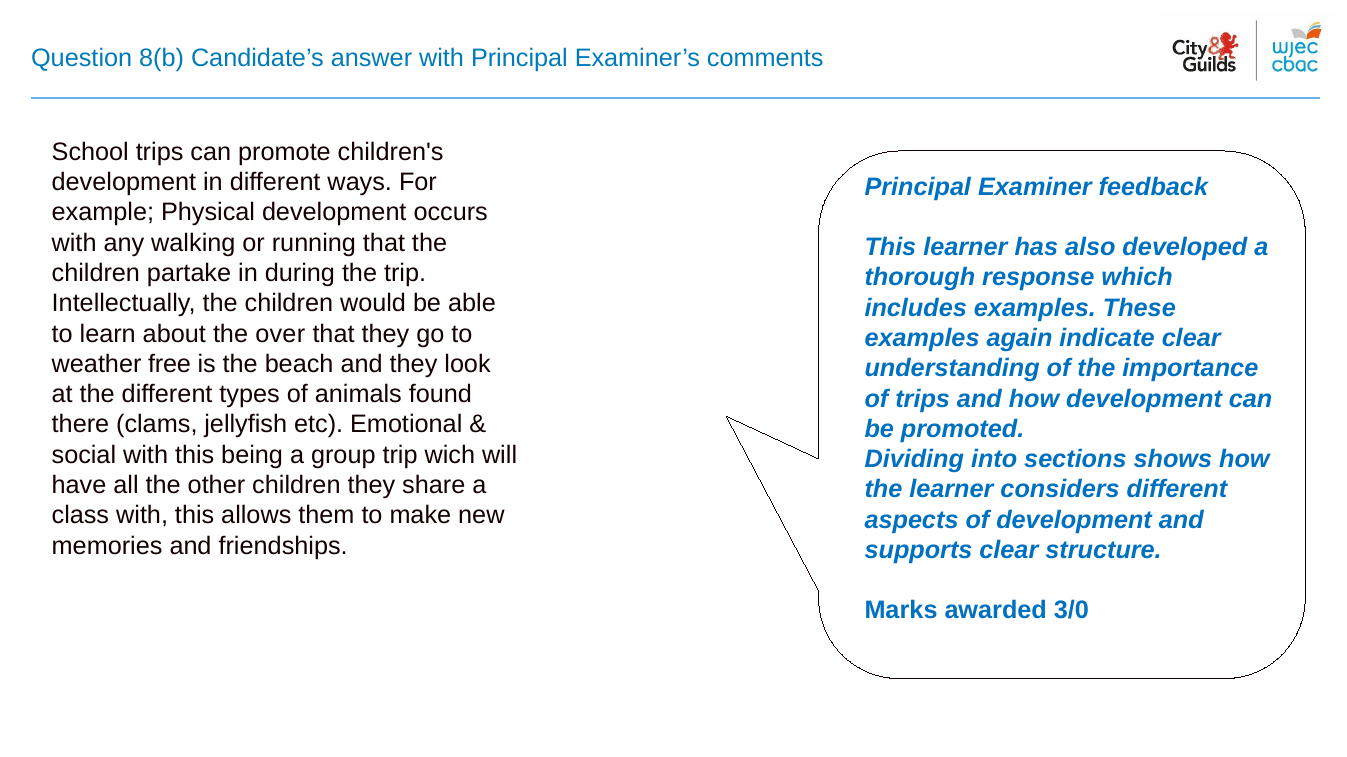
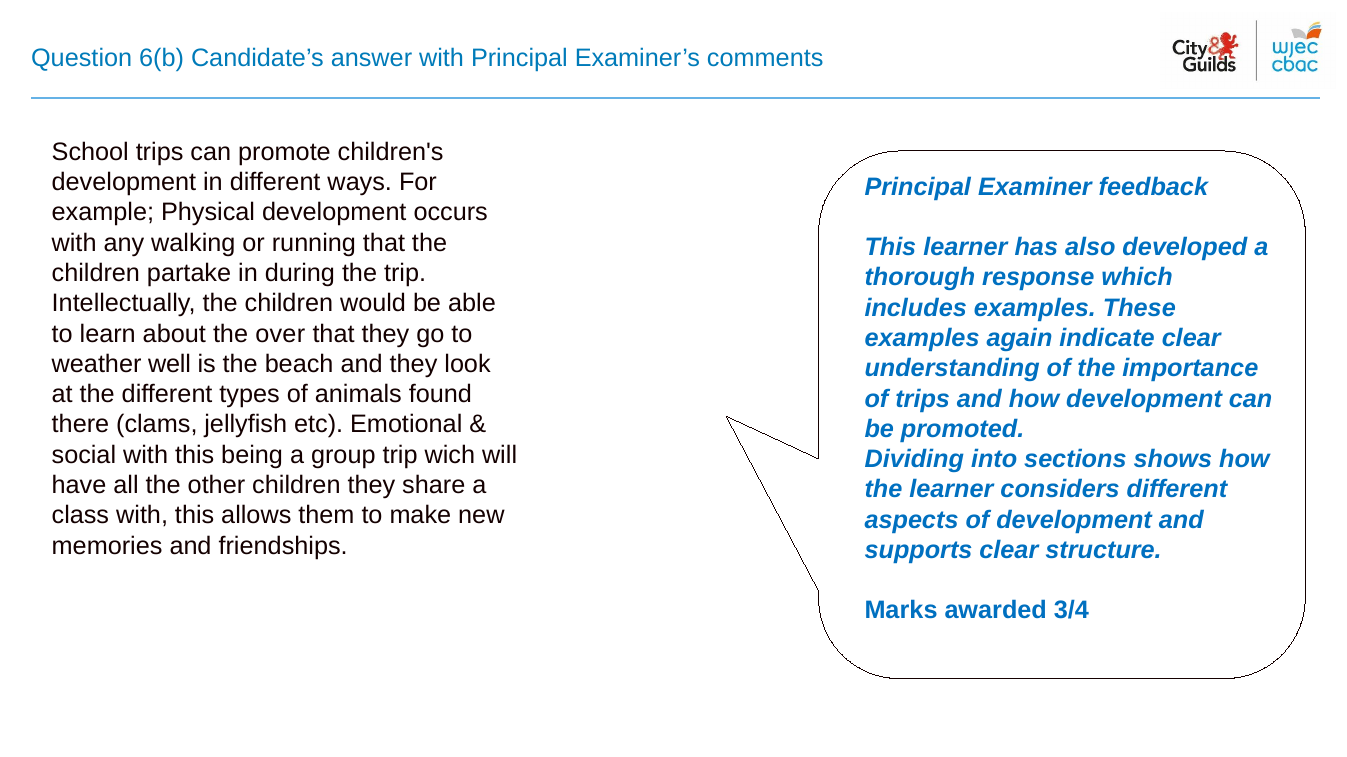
8(b: 8(b -> 6(b (162, 59)
free: free -> well (170, 364)
3/0: 3/0 -> 3/4 (1071, 611)
